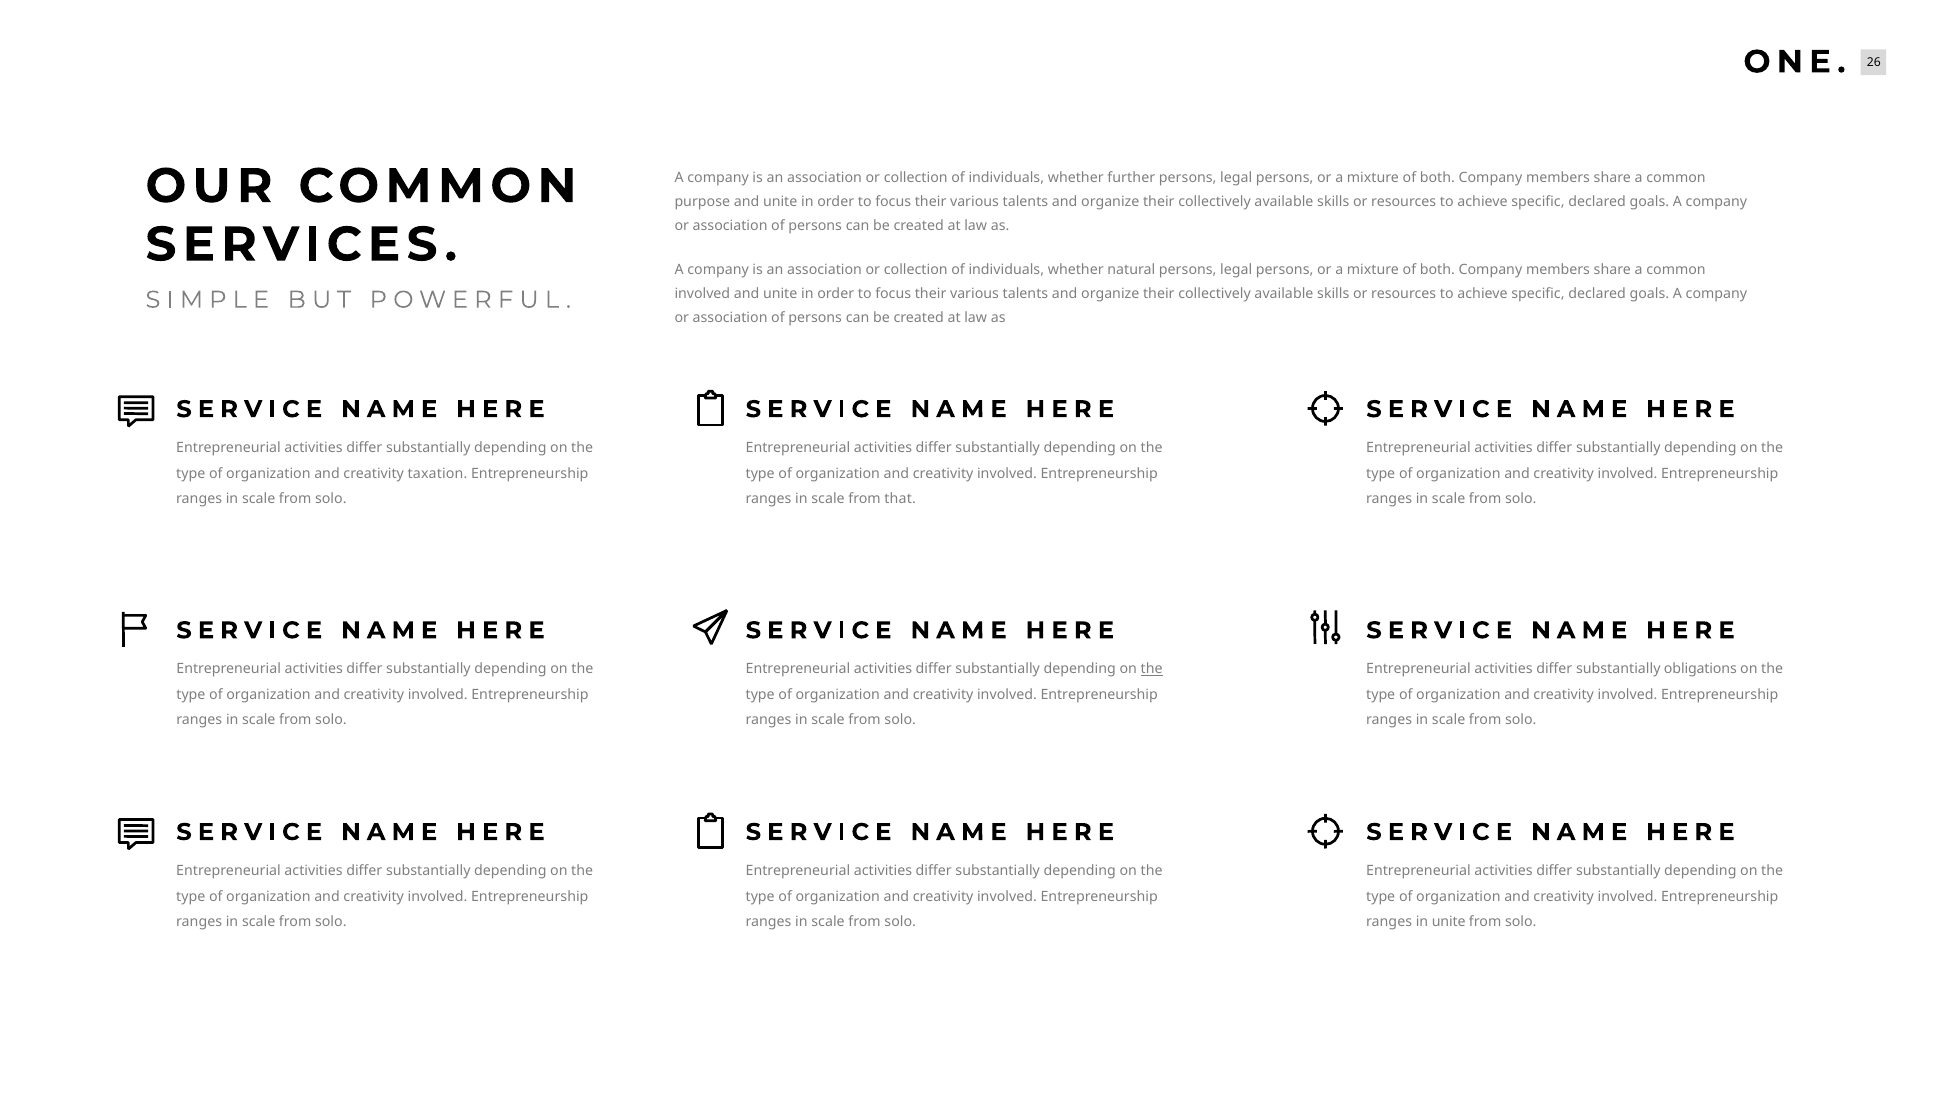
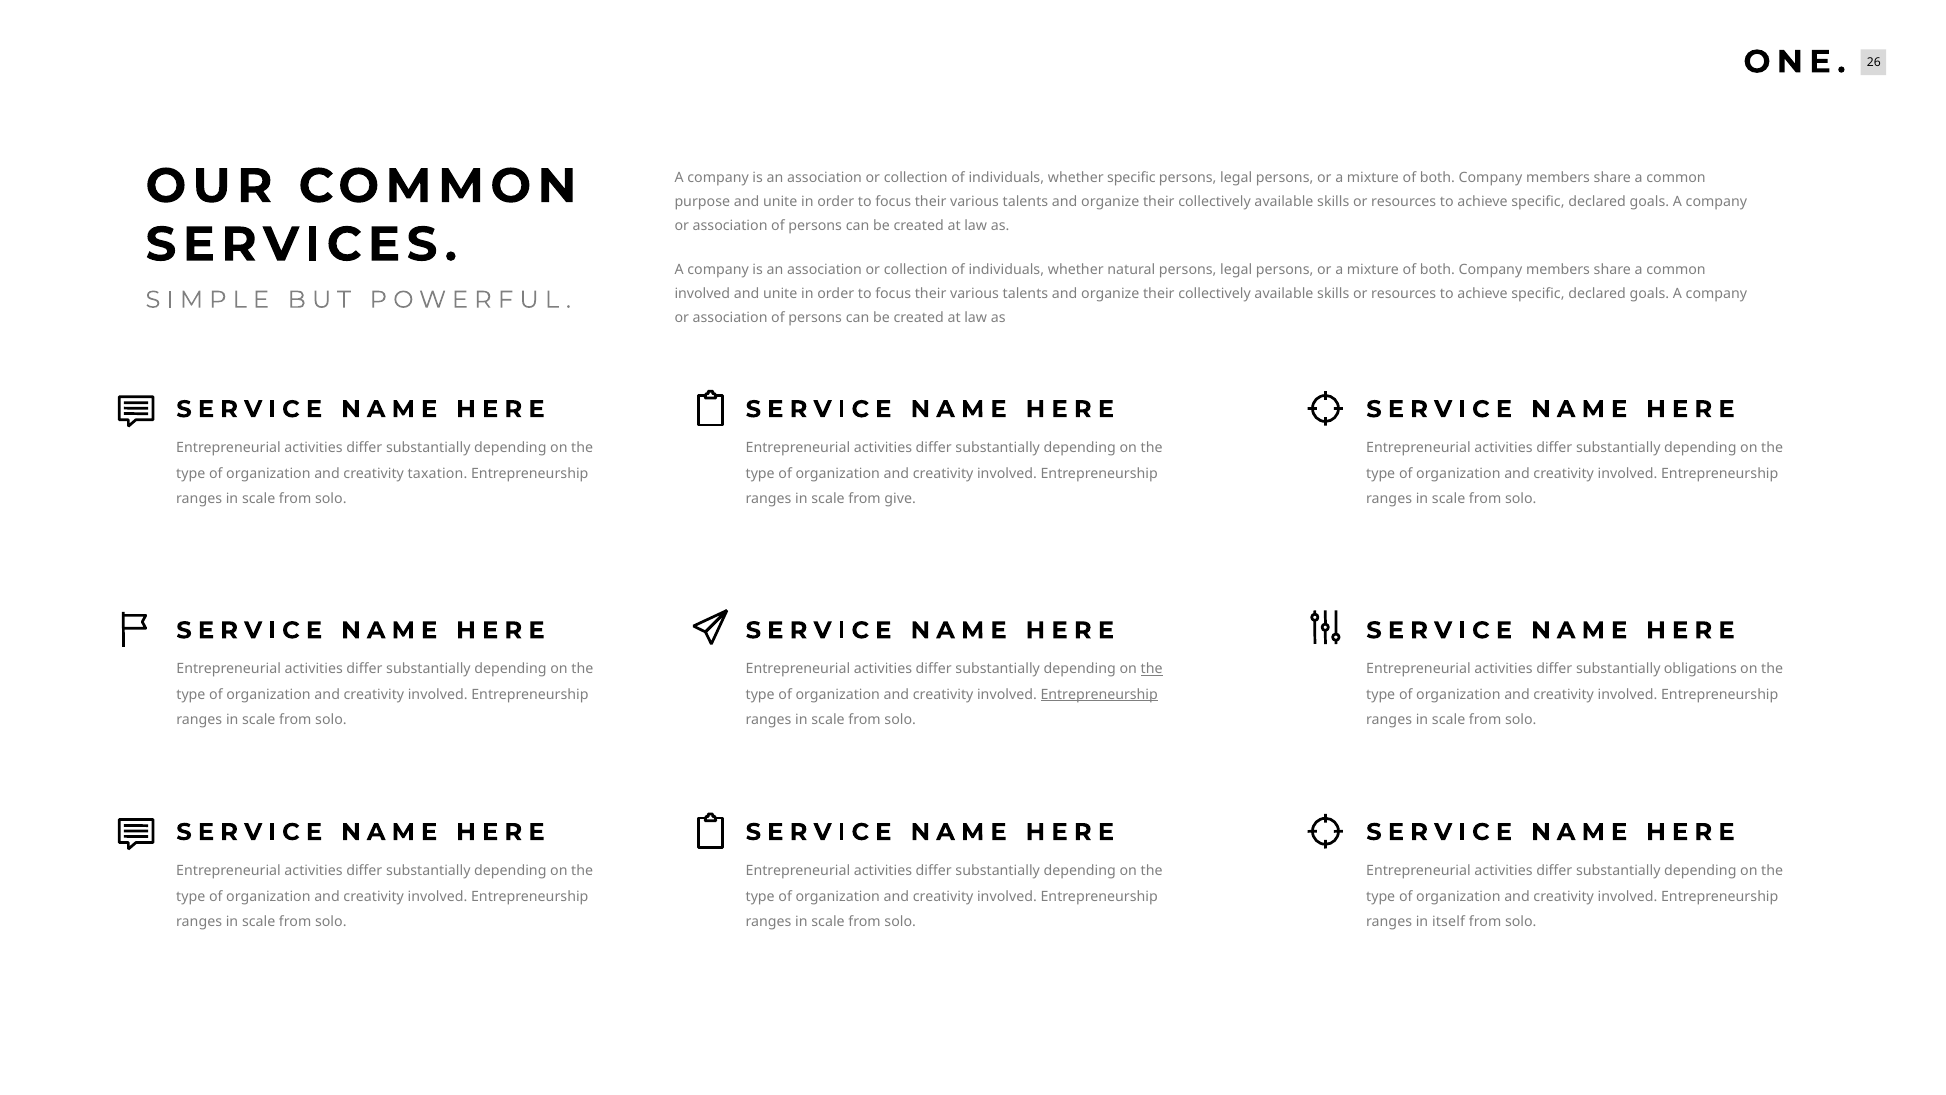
whether further: further -> specific (1131, 178)
that: that -> give (900, 499)
Entrepreneurship underline: none -> present (1099, 695)
in unite: unite -> itself (1449, 922)
